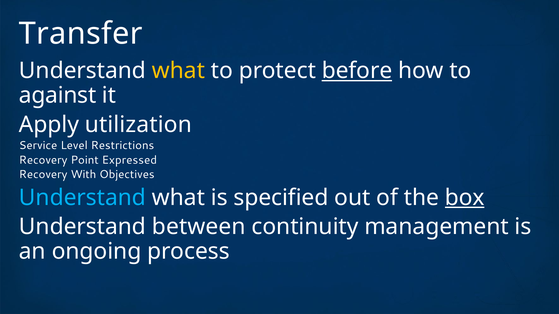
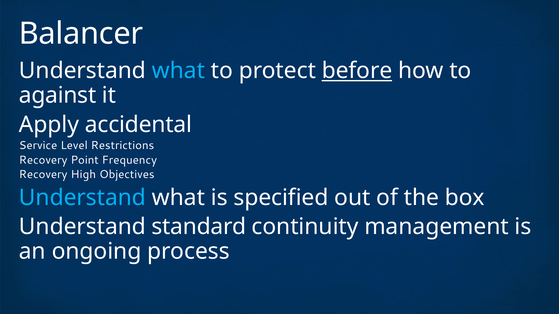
Transfer: Transfer -> Balancer (81, 34)
what colour: yellow -> light blue (178, 71)
utilization: utilization -> accidental (139, 125)
Expressed: Expressed -> Frequency (129, 160)
With: With -> High (83, 175)
box underline: present -> none (465, 198)
between: between -> standard (199, 227)
